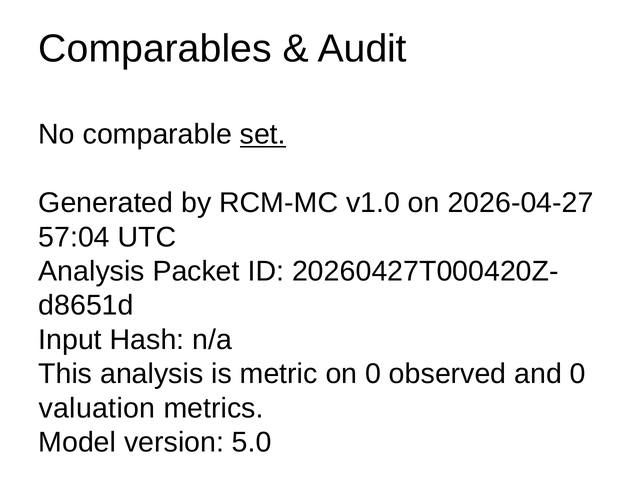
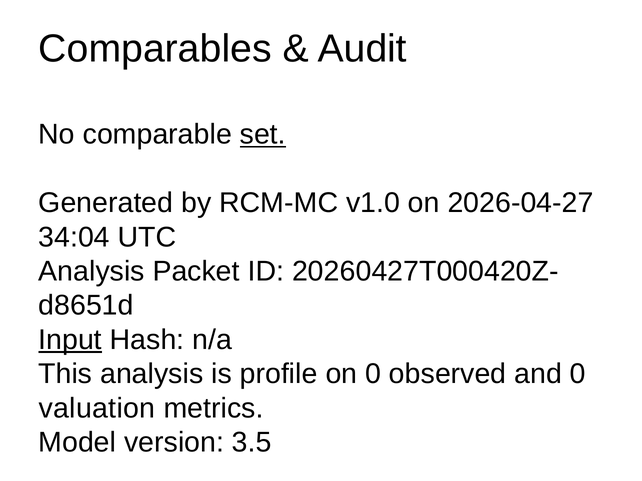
57:04: 57:04 -> 34:04 (74, 237)
Input underline: none -> present (70, 340)
metric: metric -> profile (279, 374)
5.0: 5.0 -> 3.5 (252, 443)
